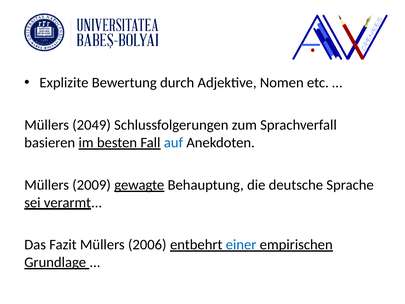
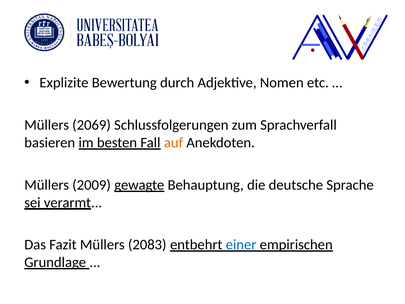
2049: 2049 -> 2069 (92, 125)
auf colour: blue -> orange (173, 143)
2006: 2006 -> 2083 (147, 245)
